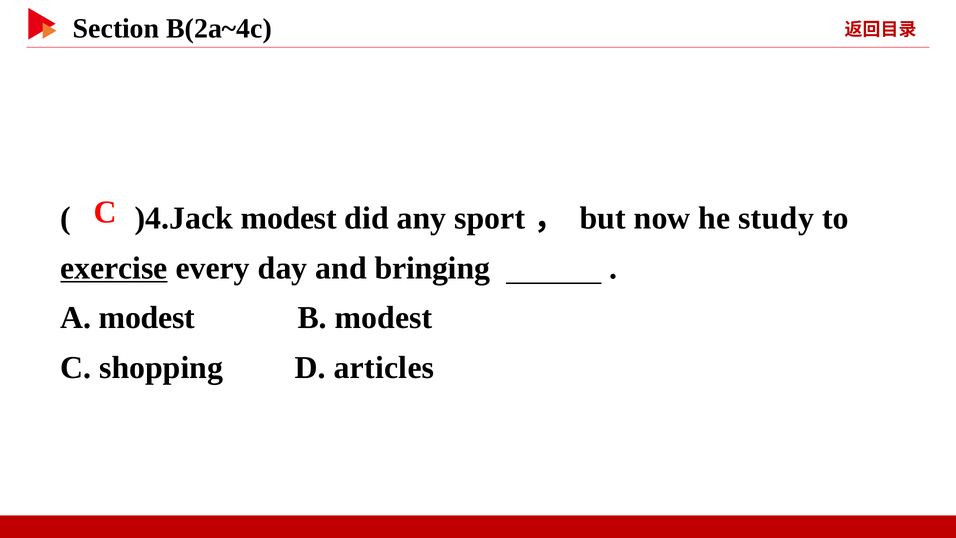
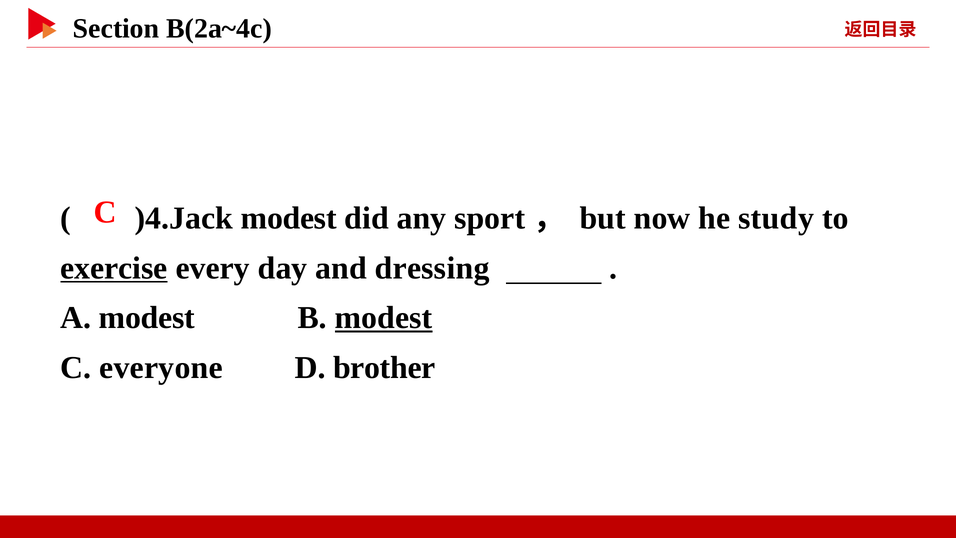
bringing: bringing -> dressing (432, 268)
modest underline: none -> present (384, 318)
shopping: shopping -> everyone (161, 367)
articles: articles -> brother (384, 367)
